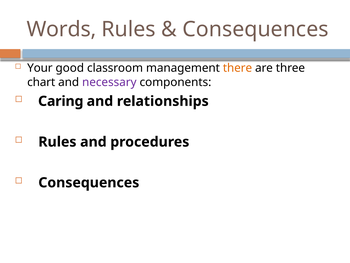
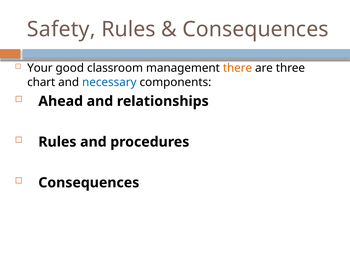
Words: Words -> Safety (61, 29)
necessary colour: purple -> blue (109, 82)
Caring: Caring -> Ahead (61, 101)
